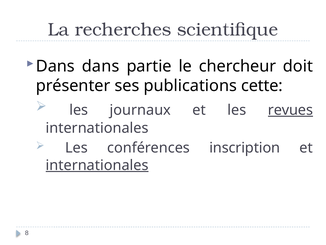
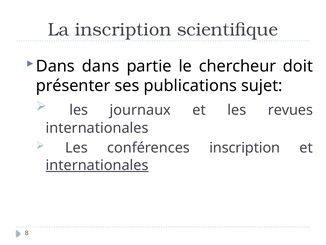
La recherches: recherches -> inscription (123, 30)
cette: cette -> sujet (262, 86)
revues underline: present -> none (290, 110)
